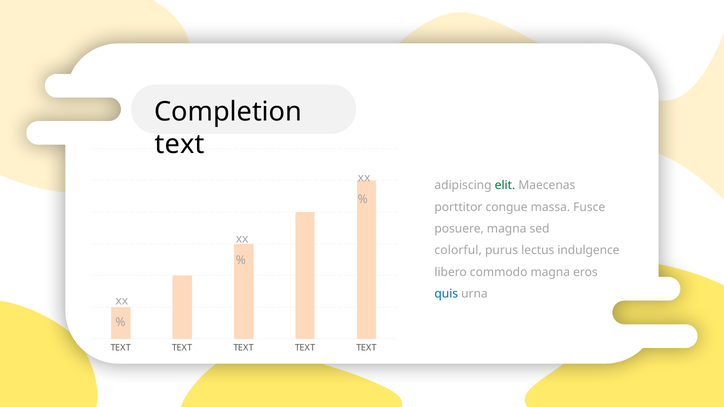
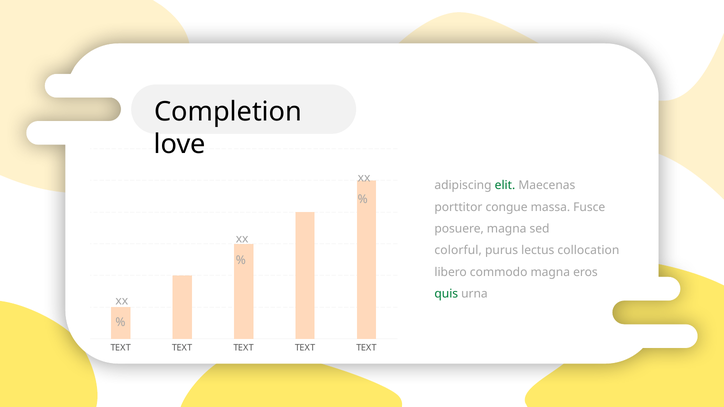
text: text -> love (180, 144)
indulgence: indulgence -> collocation (588, 251)
quis colour: blue -> green (446, 294)
